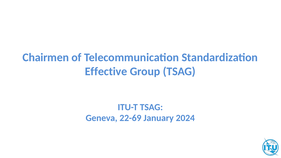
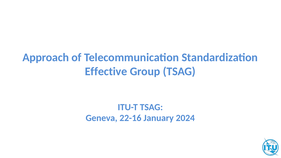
Chairmen: Chairmen -> Approach (46, 57)
22-69: 22-69 -> 22-16 (130, 118)
